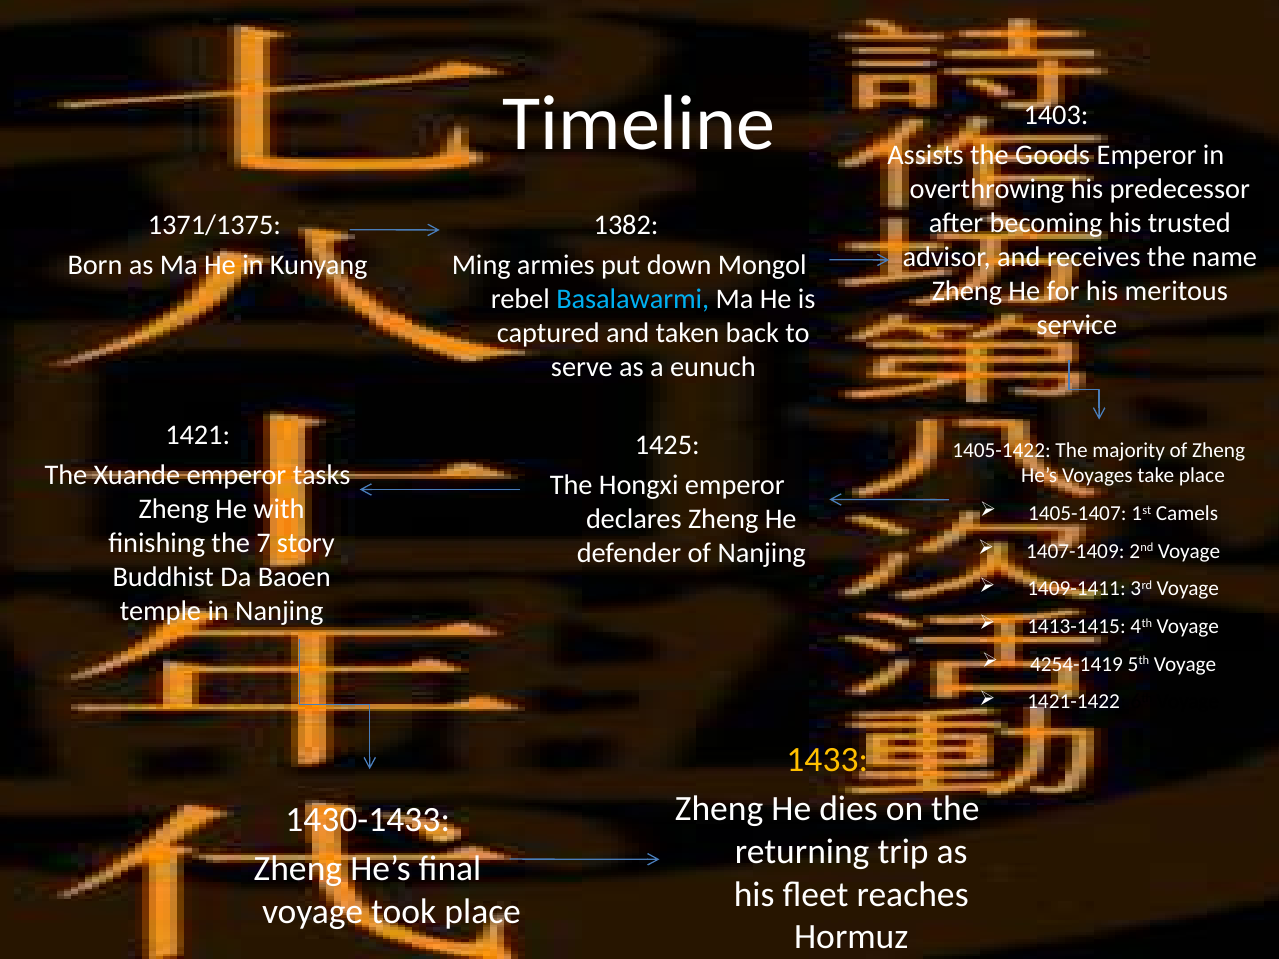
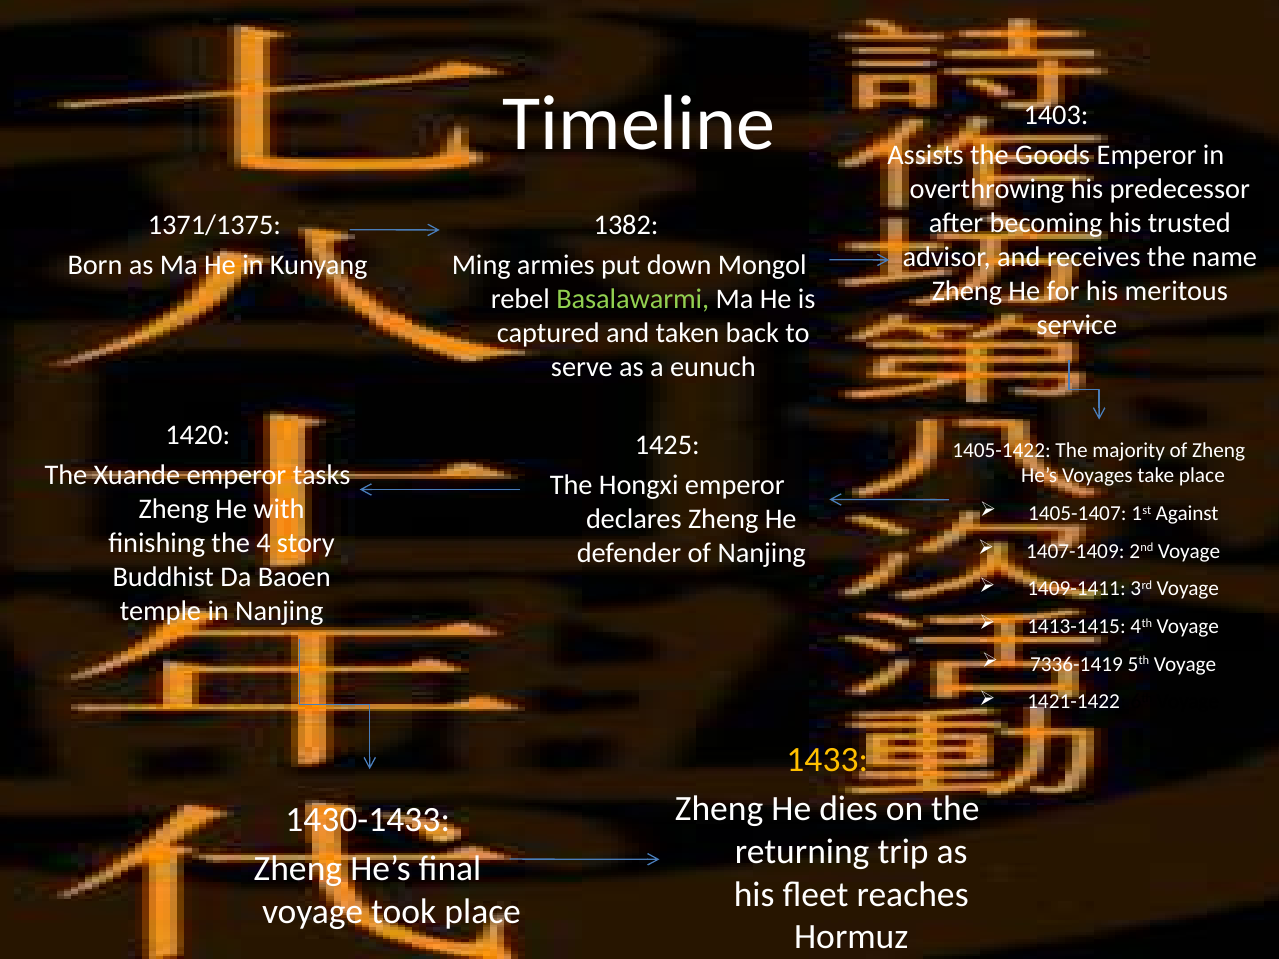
Basalawarmi colour: light blue -> light green (633, 299)
1421: 1421 -> 1420 (198, 435)
Camels: Camels -> Against (1187, 514)
7: 7 -> 4 (263, 543)
4254-1419: 4254-1419 -> 7336-1419 (1076, 664)
